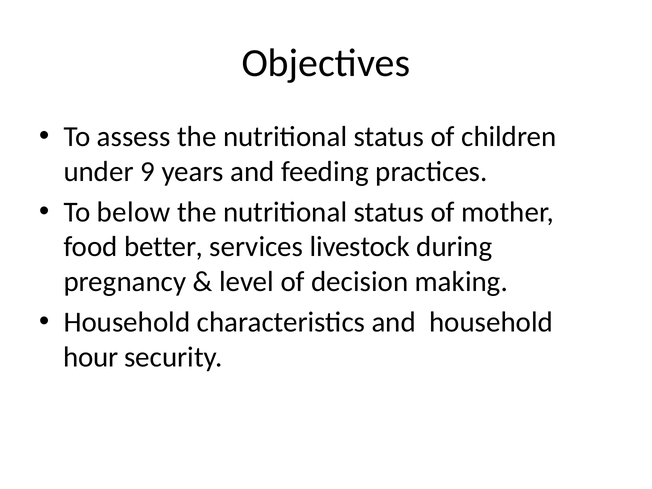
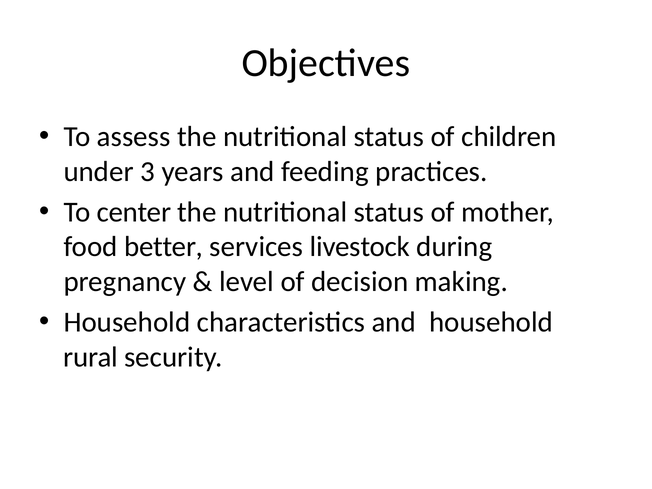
9: 9 -> 3 (148, 172)
below: below -> center (134, 212)
hour: hour -> rural (91, 357)
